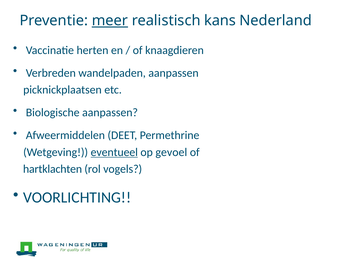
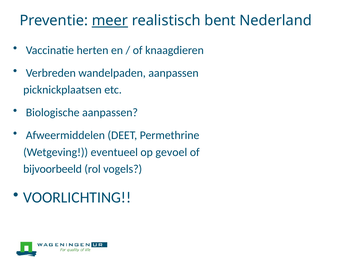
kans: kans -> bent (220, 21)
eventueel underline: present -> none (114, 152)
hartklachten: hartklachten -> bijvoorbeeld (53, 169)
